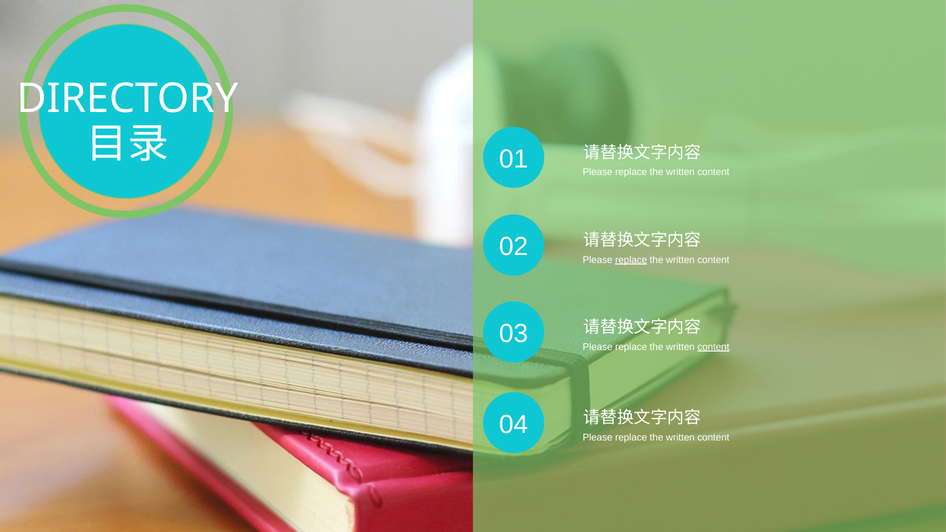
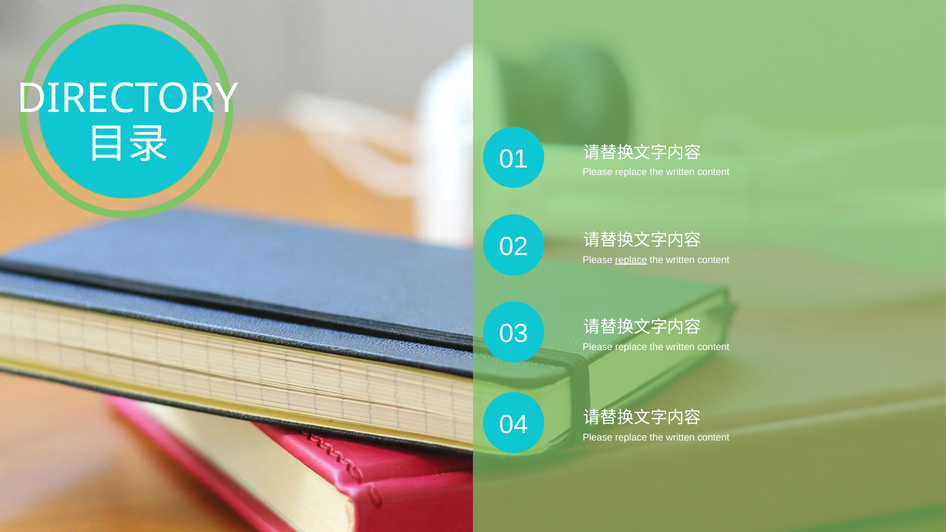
content underline: present -> none (713, 347)
